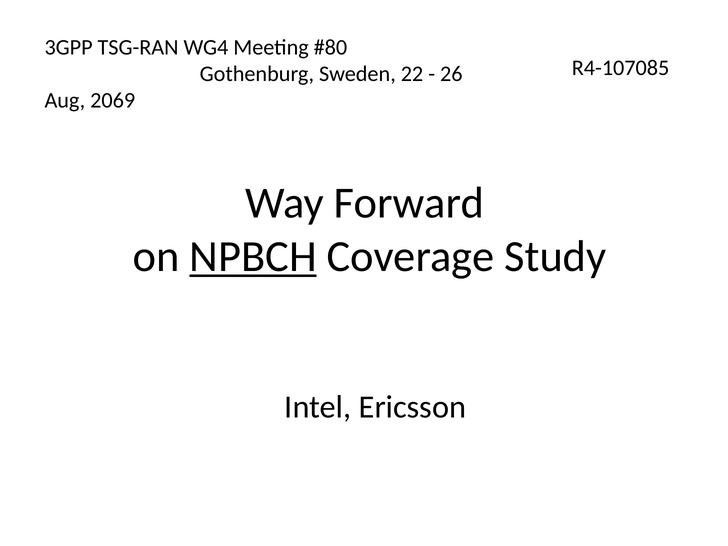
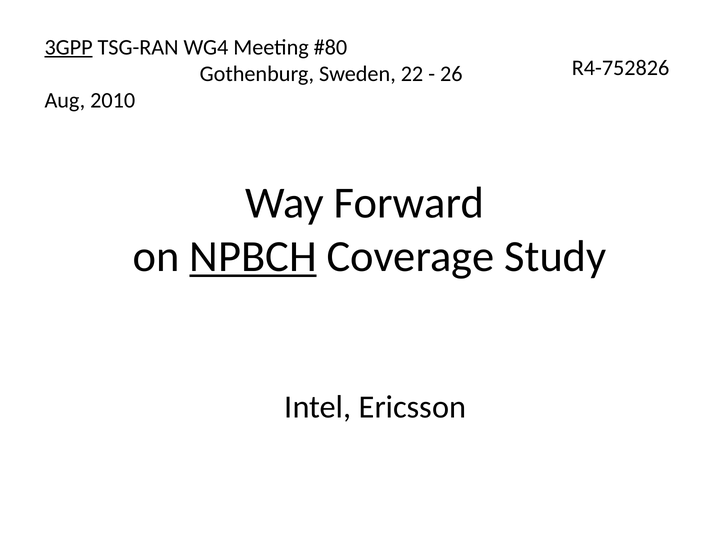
3GPP underline: none -> present (69, 47)
R4-107085: R4-107085 -> R4-752826 (621, 68)
2069: 2069 -> 2010 (113, 101)
